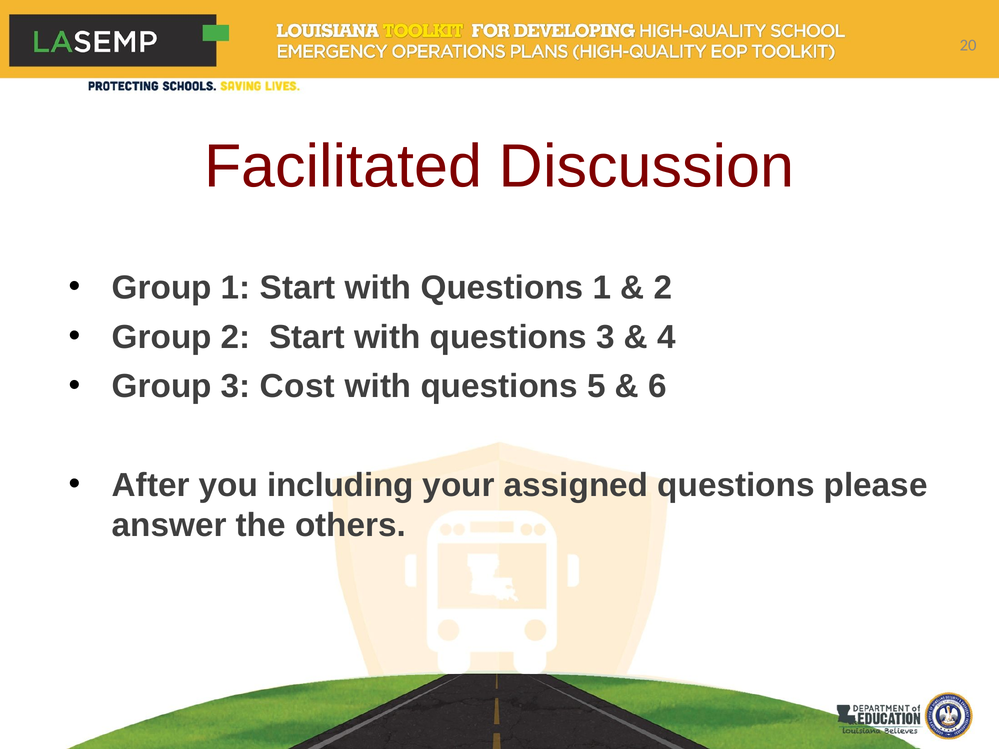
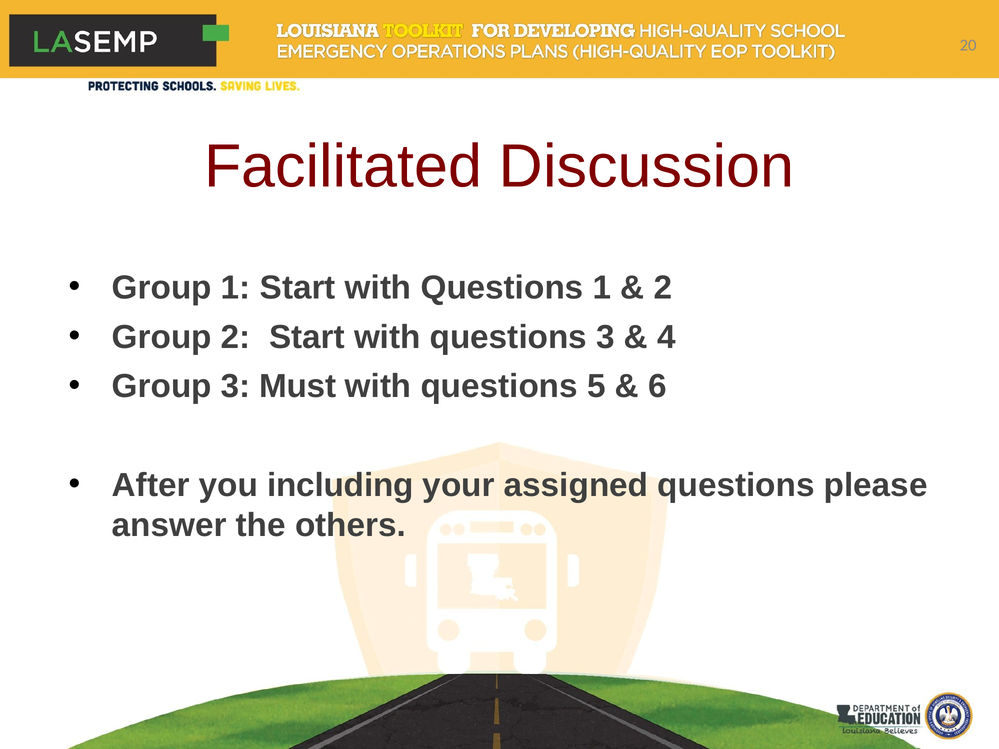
Cost: Cost -> Must (298, 387)
